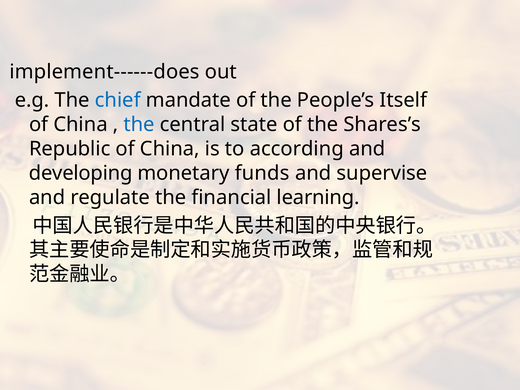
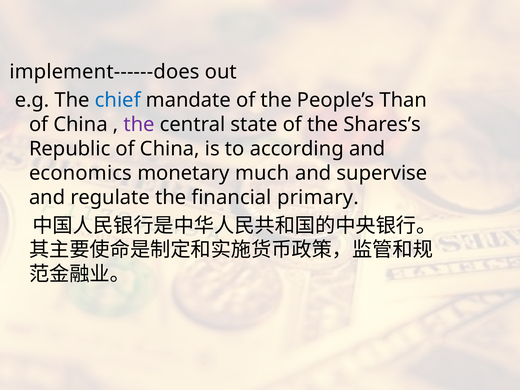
Itself: Itself -> Than (403, 100)
the colour: blue -> purple (139, 125)
developing: developing -> economics (81, 173)
funds: funds -> much (262, 173)
learning: learning -> primary (318, 197)
